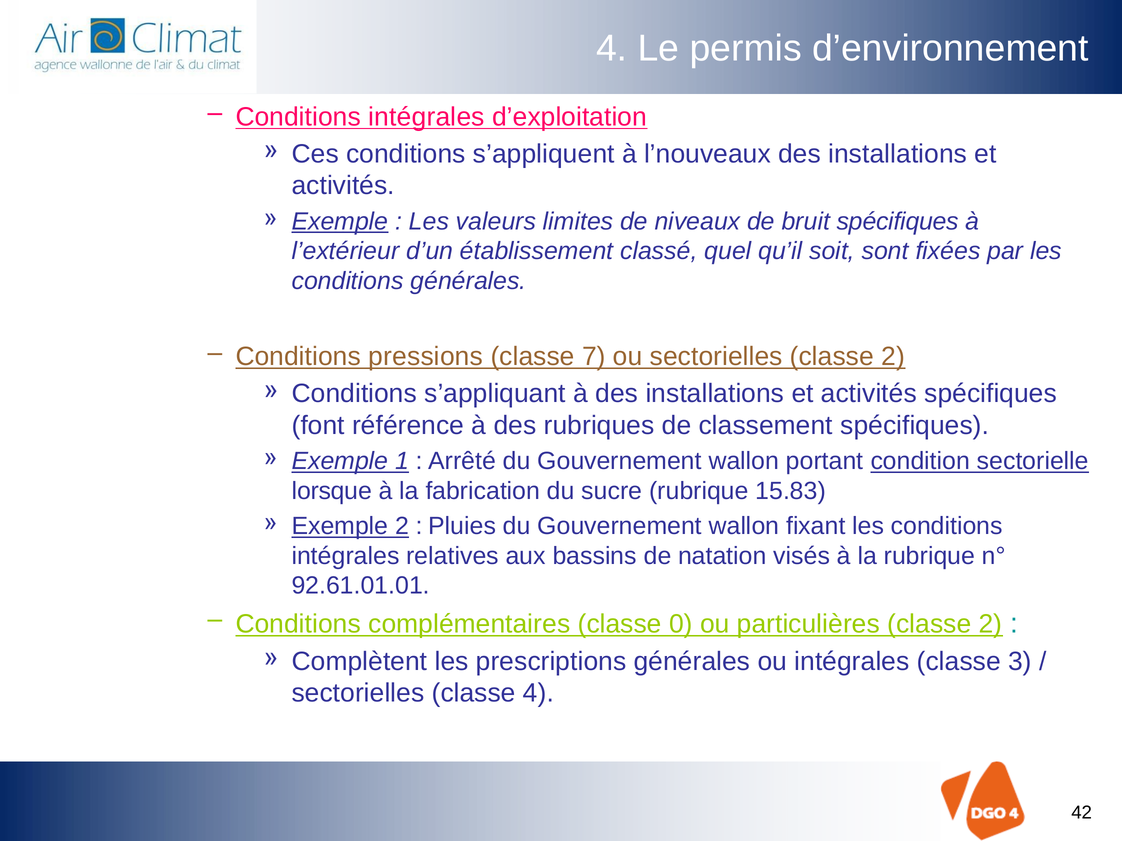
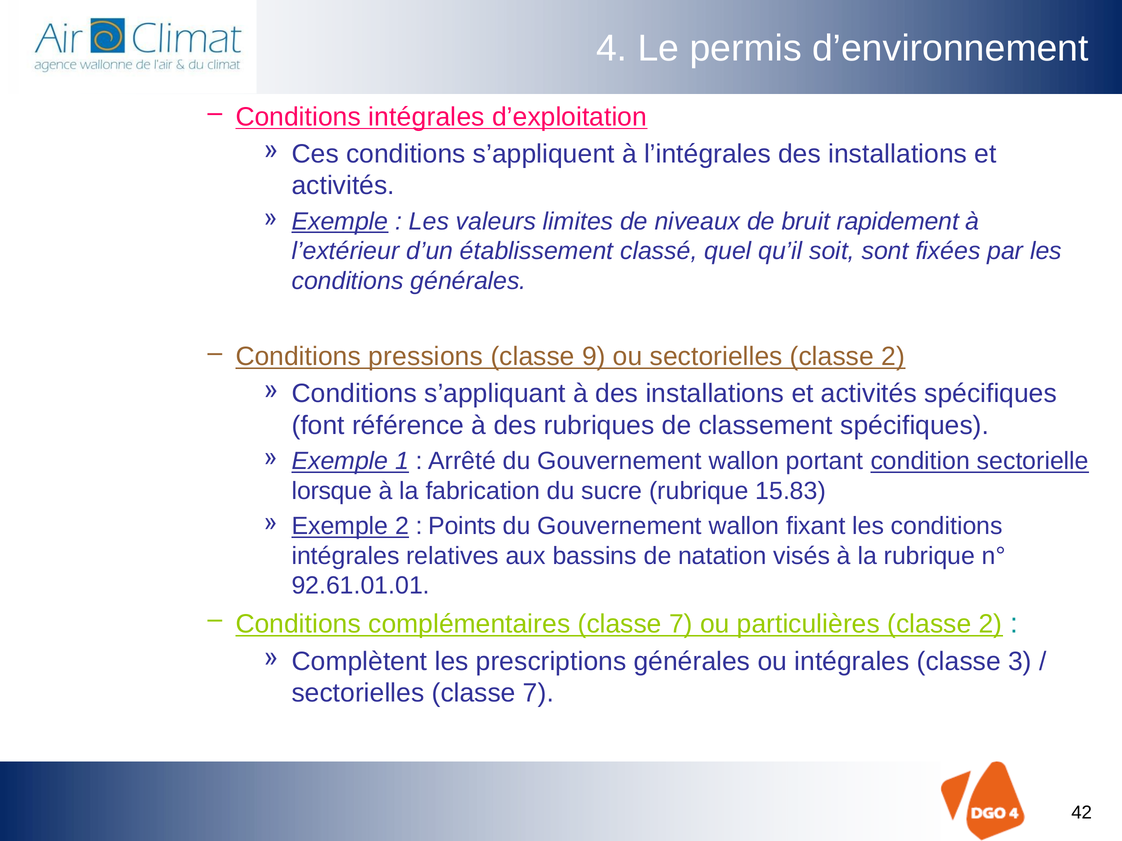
l’nouveaux: l’nouveaux -> l’intégrales (707, 154)
bruit spécifiques: spécifiques -> rapidement (898, 222)
7: 7 -> 9 (594, 357)
Pluies: Pluies -> Points (462, 526)
complémentaires classe 0: 0 -> 7 (681, 624)
sectorielles classe 4: 4 -> 7 (538, 693)
